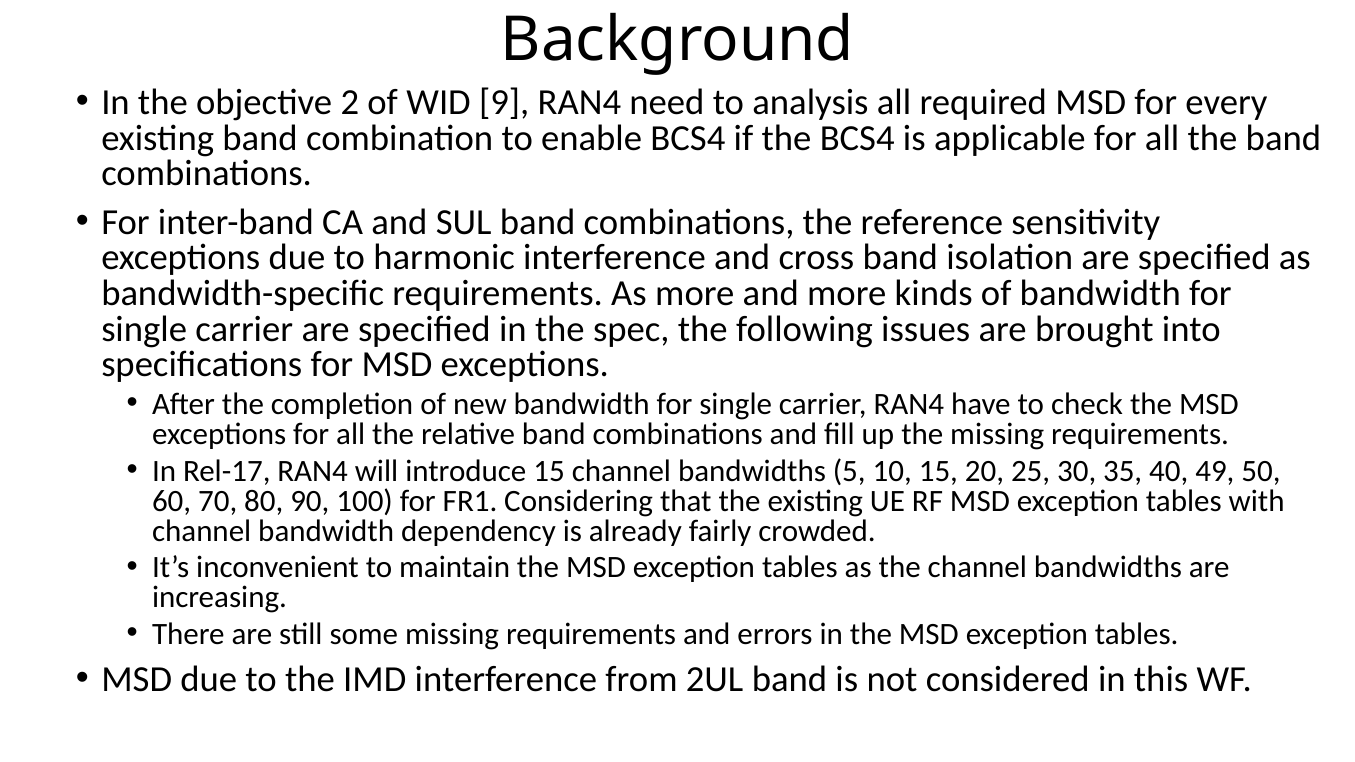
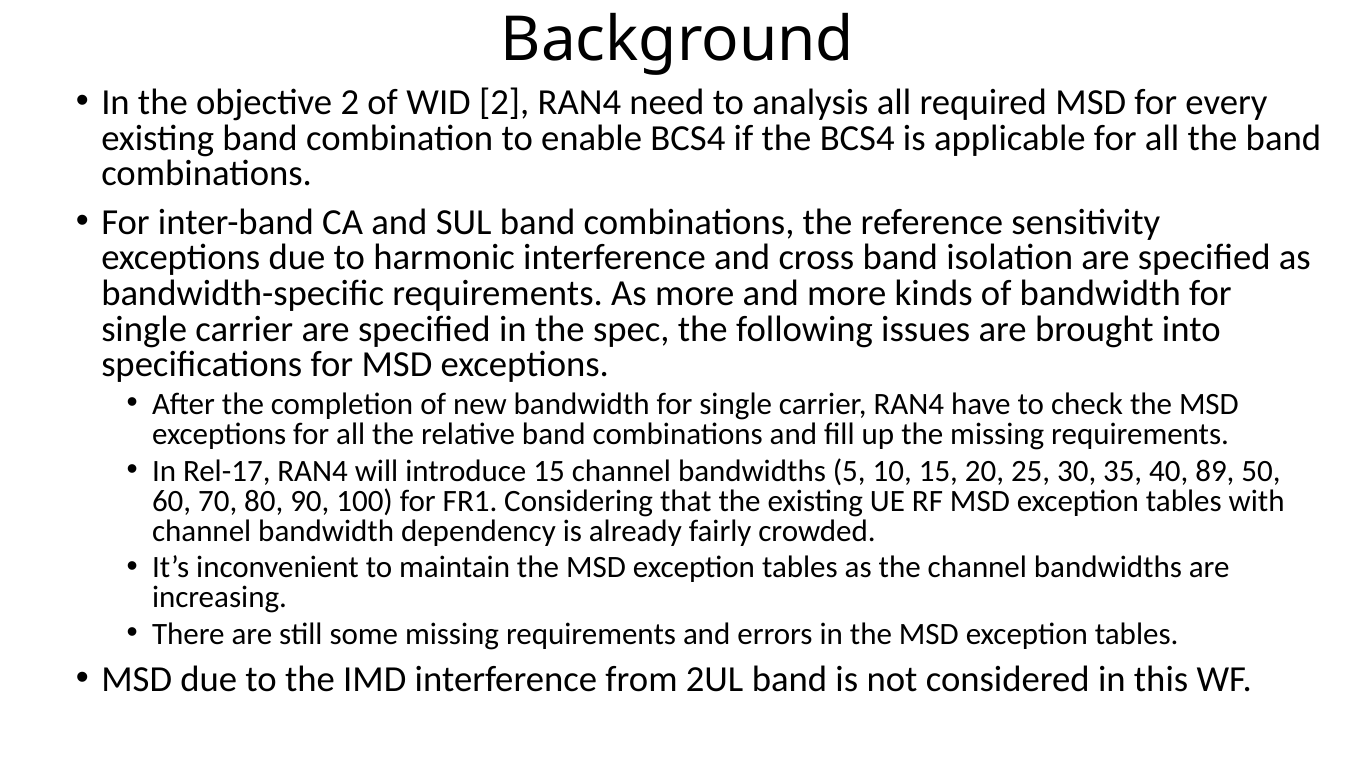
WID 9: 9 -> 2 (504, 103)
49: 49 -> 89 (1215, 471)
